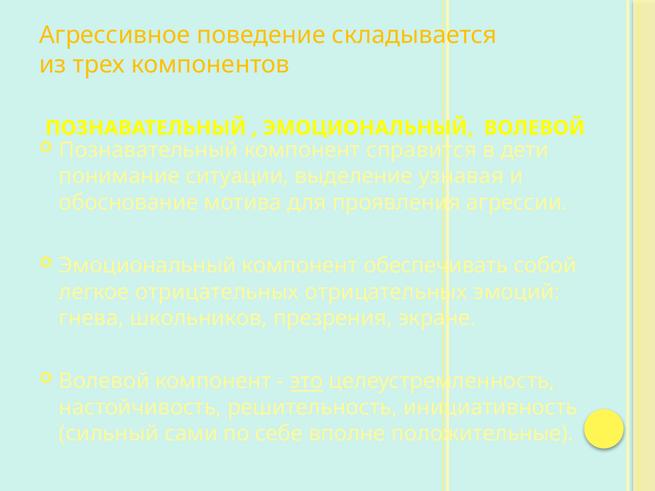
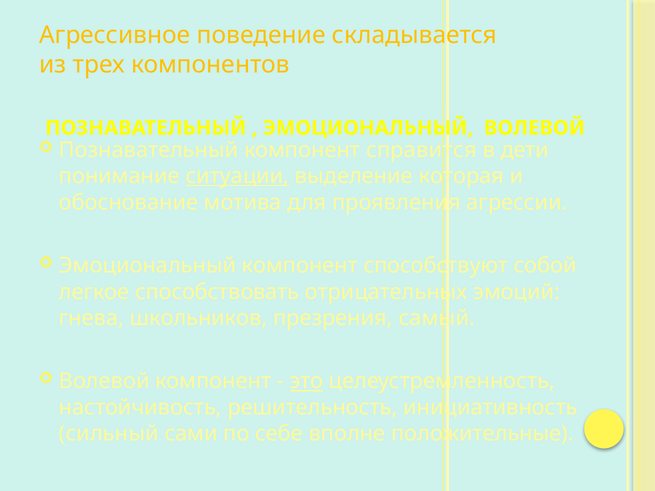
ситуации underline: none -> present (237, 176)
узнавая: узнавая -> которая (461, 176)
обеспечивать: обеспечивать -> способствуют (436, 266)
легкое отрицательных: отрицательных -> способствовать (217, 292)
экране: экране -> самый (437, 318)
